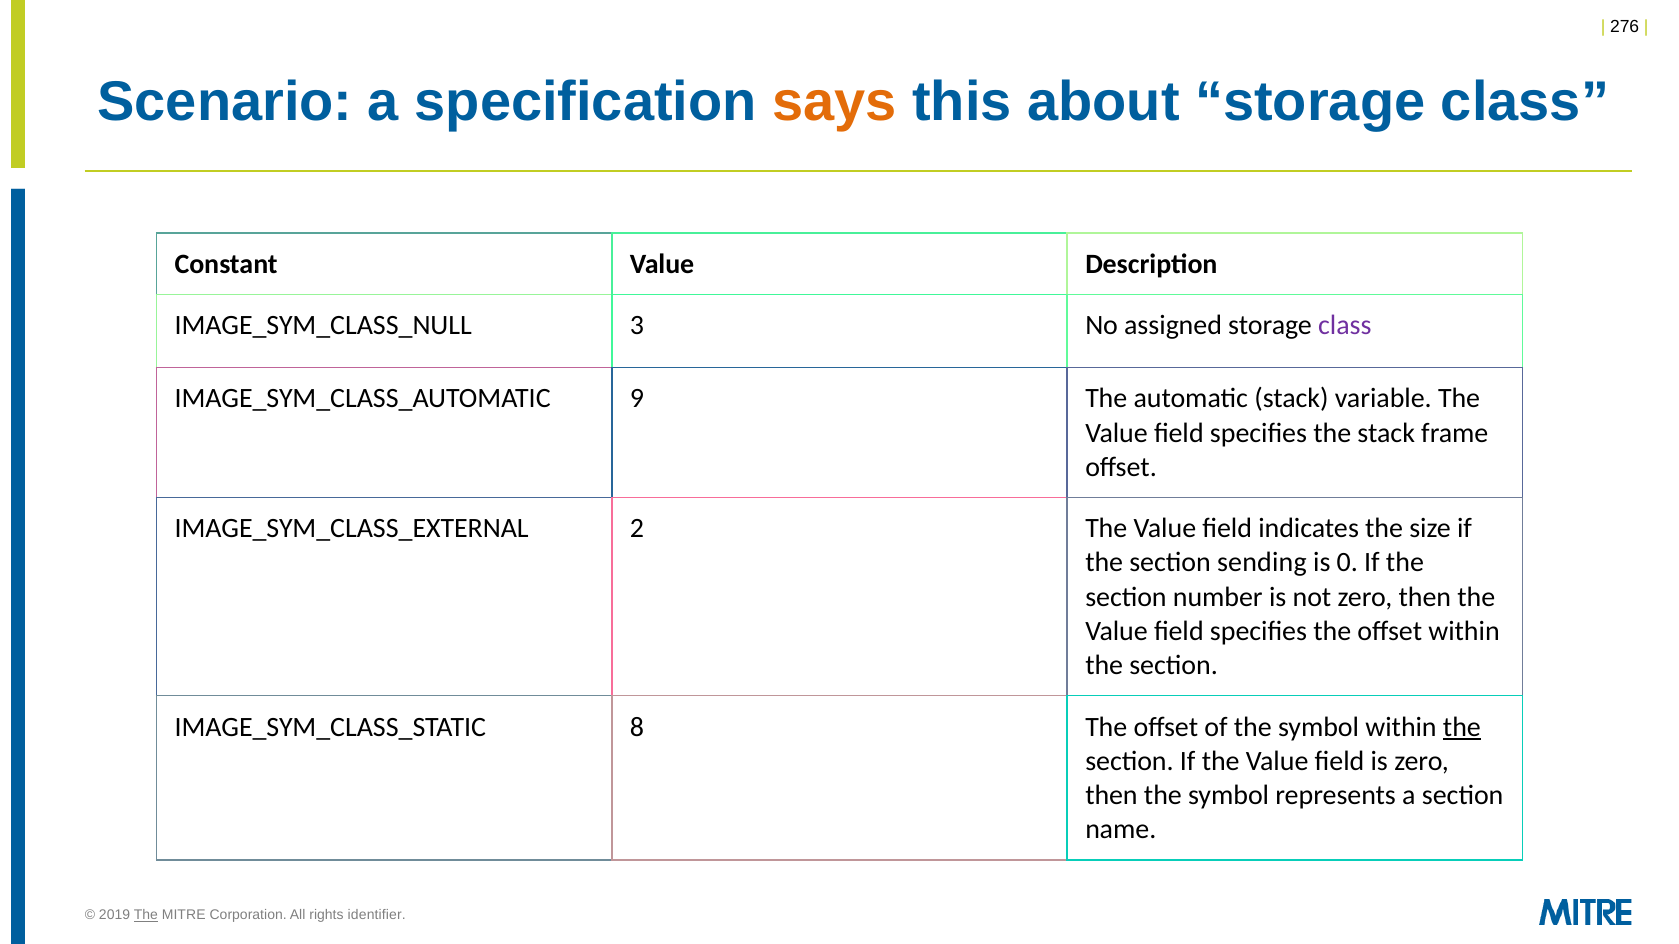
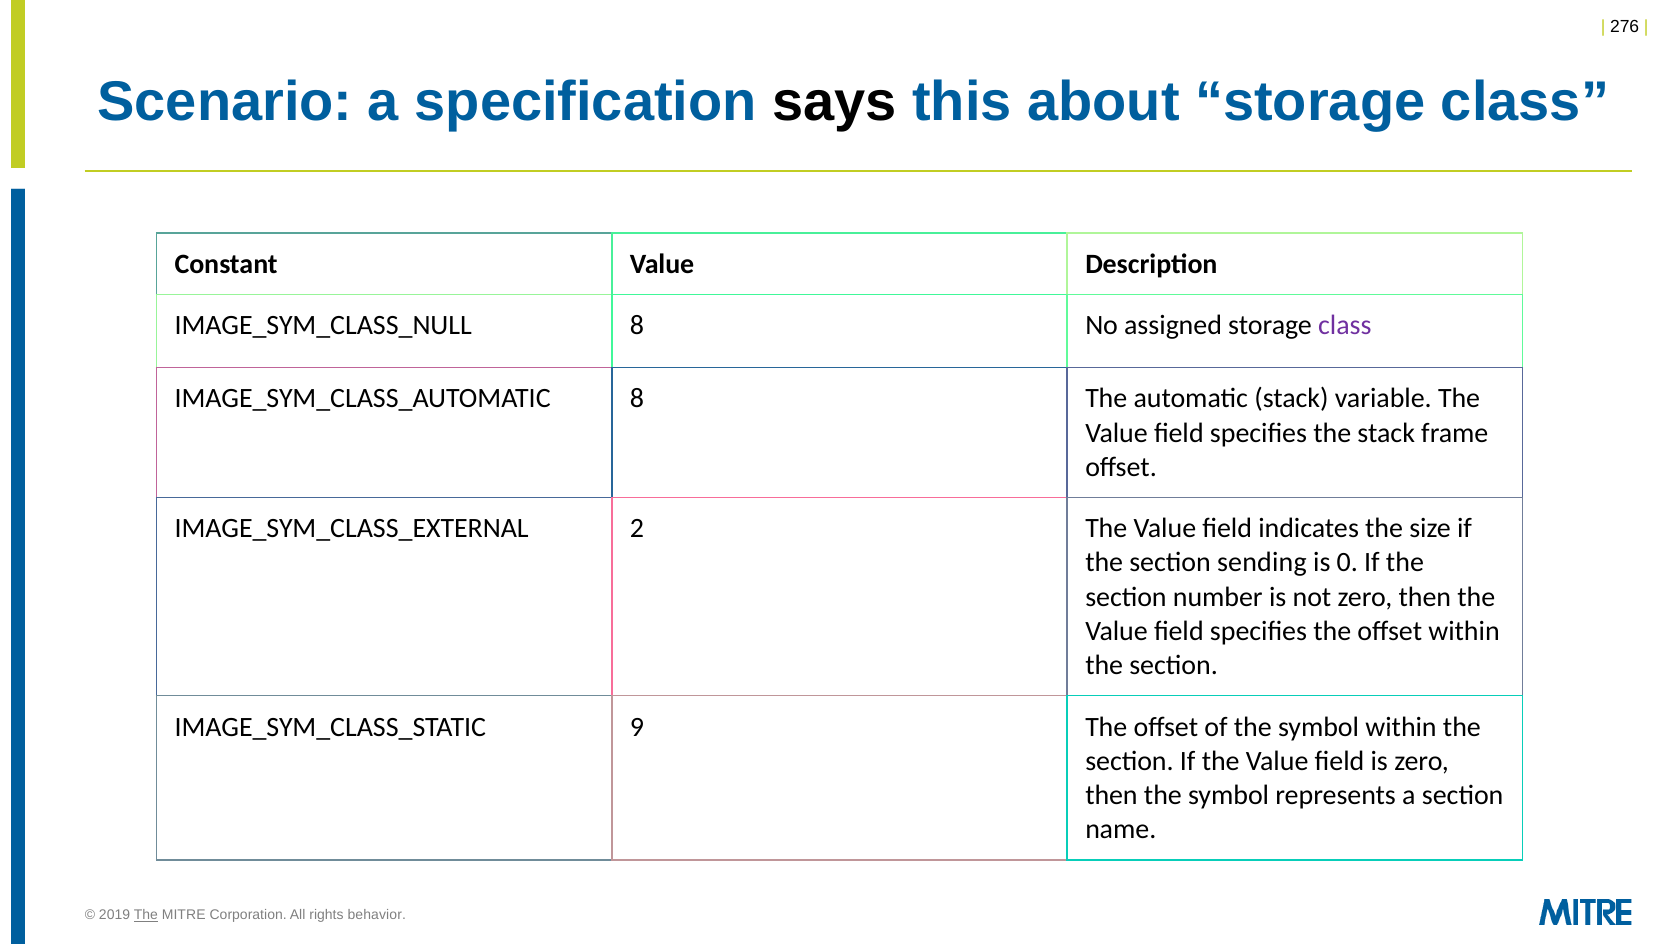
says colour: orange -> black (835, 102)
3: 3 -> 8 (637, 326)
9: 9 -> 8 (637, 399)
8: 8 -> 9 (637, 727)
the underline: present -> none (1462, 727)
identifier: identifier -> behavior (377, 916)
